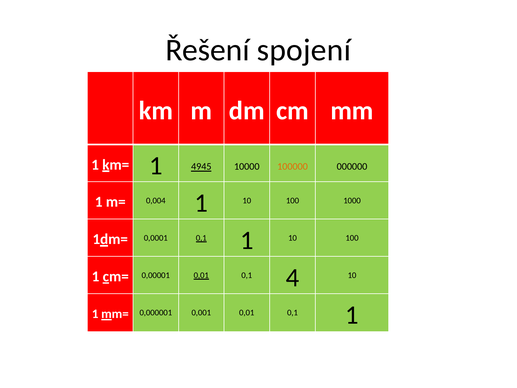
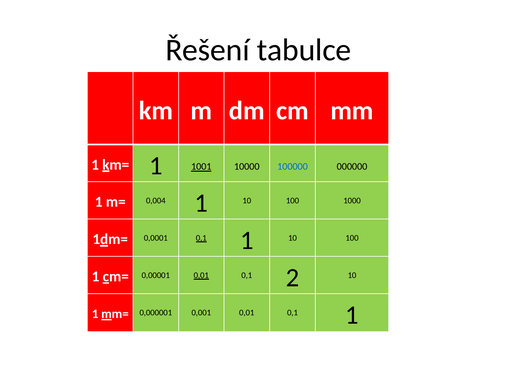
spojení: spojení -> tabulce (304, 50)
4945: 4945 -> 1001 (201, 167)
100000 colour: orange -> blue (293, 167)
4: 4 -> 2 (293, 278)
